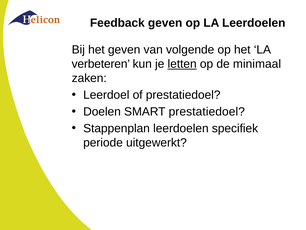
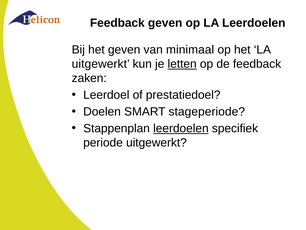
volgende: volgende -> minimaal (190, 50)
verbeteren: verbeteren -> uitgewerkt (101, 64)
de minimaal: minimaal -> feedback (257, 64)
SMART prestatiedoel: prestatiedoel -> stageperiode (207, 111)
leerdoelen underline: none -> present (181, 128)
